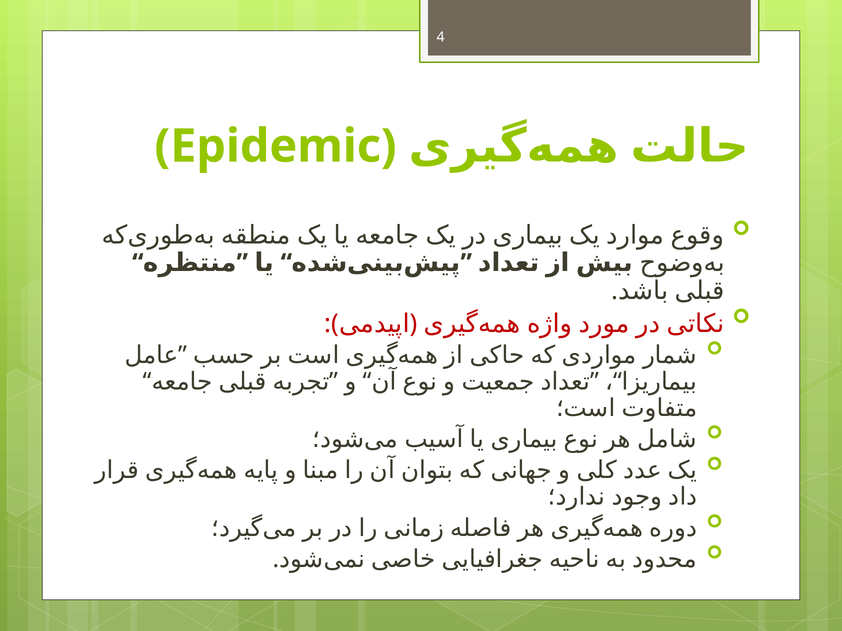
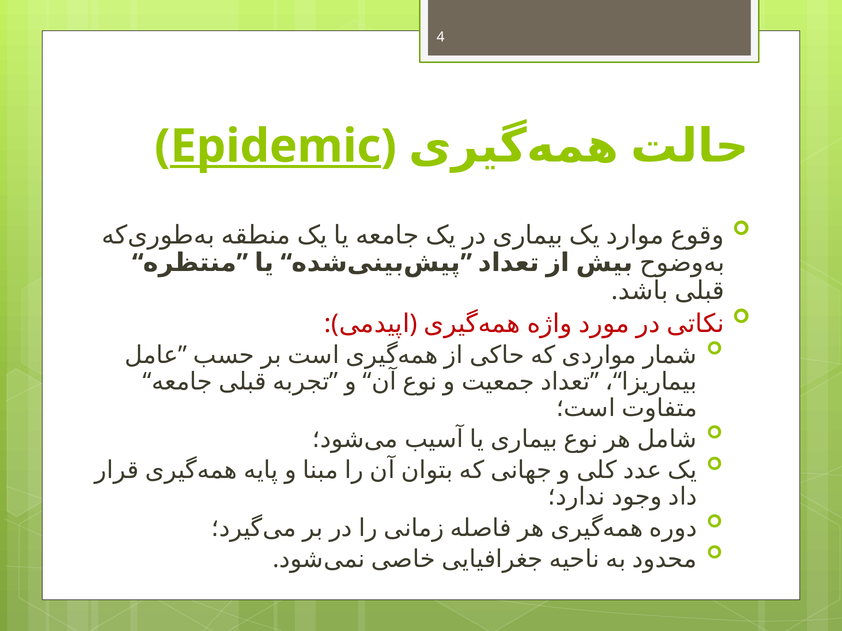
Epidemic underline: none -> present (276, 146)
